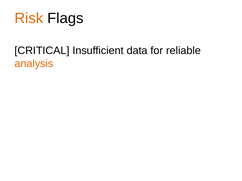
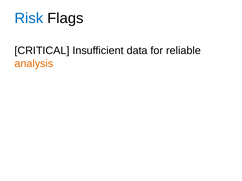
Risk colour: orange -> blue (29, 18)
